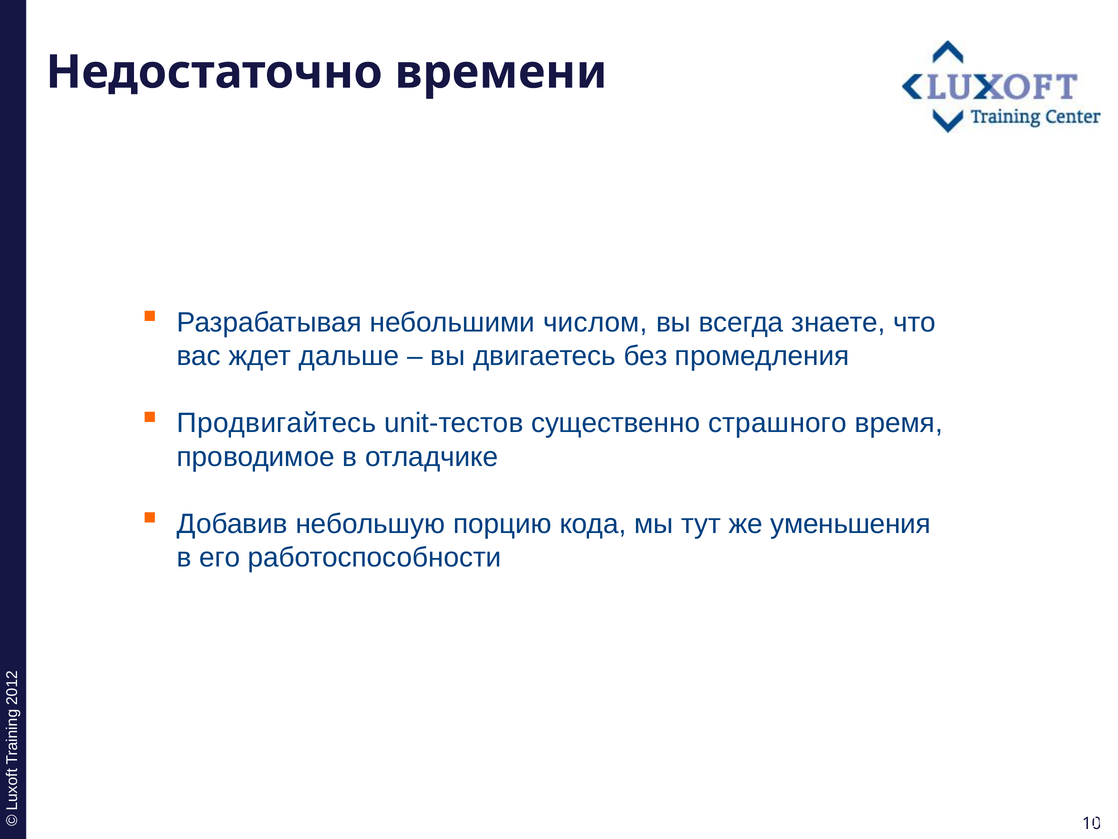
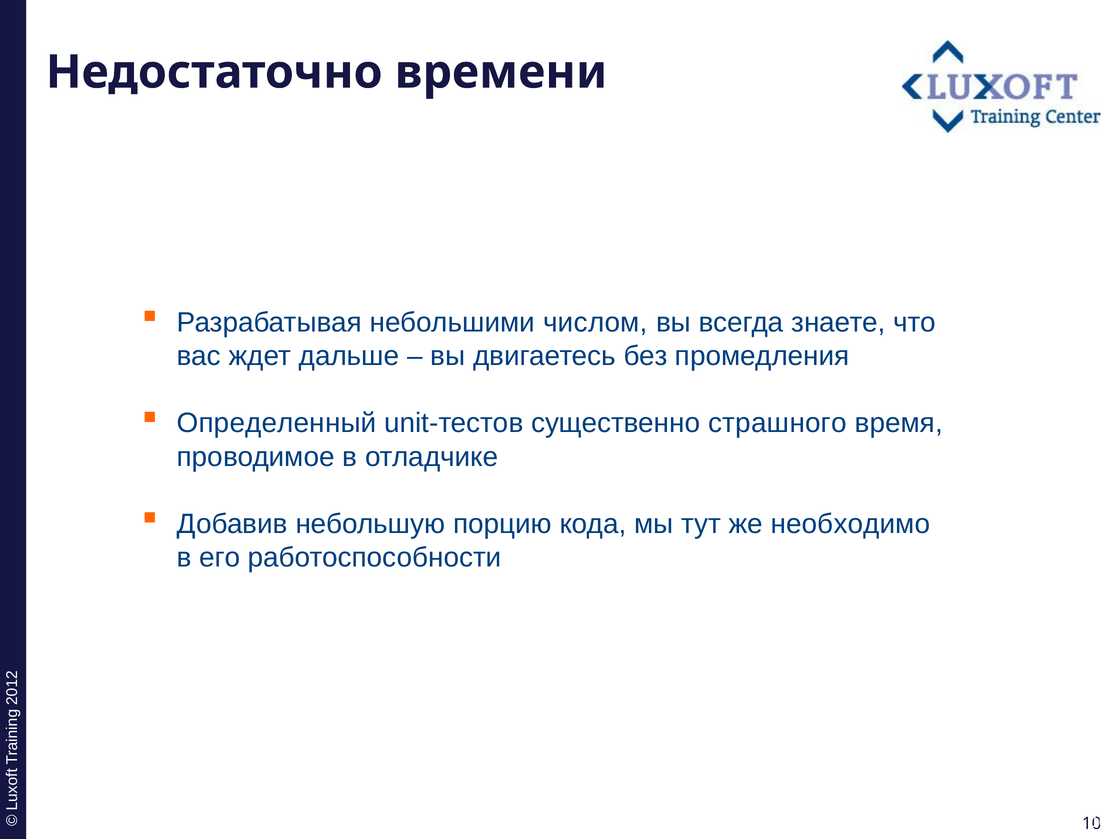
Продвигайтесь: Продвигайтесь -> Определенный (277, 423)
уменьшения: уменьшения -> необходимо (850, 524)
